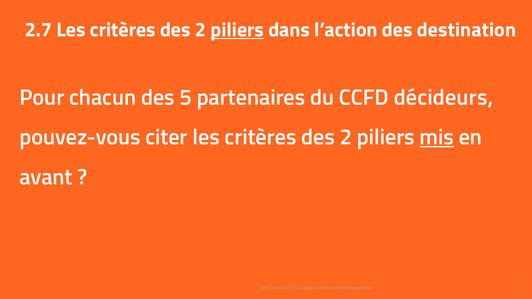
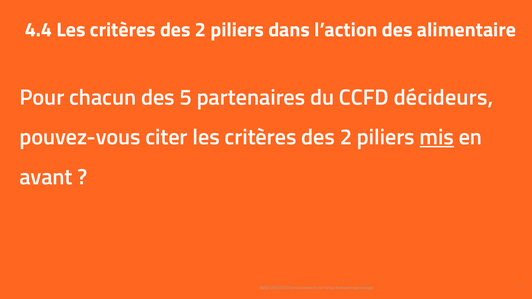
2.7: 2.7 -> 4.4 (38, 30)
piliers underline: present -> none (237, 30)
destination: destination -> alimentaire (467, 30)
